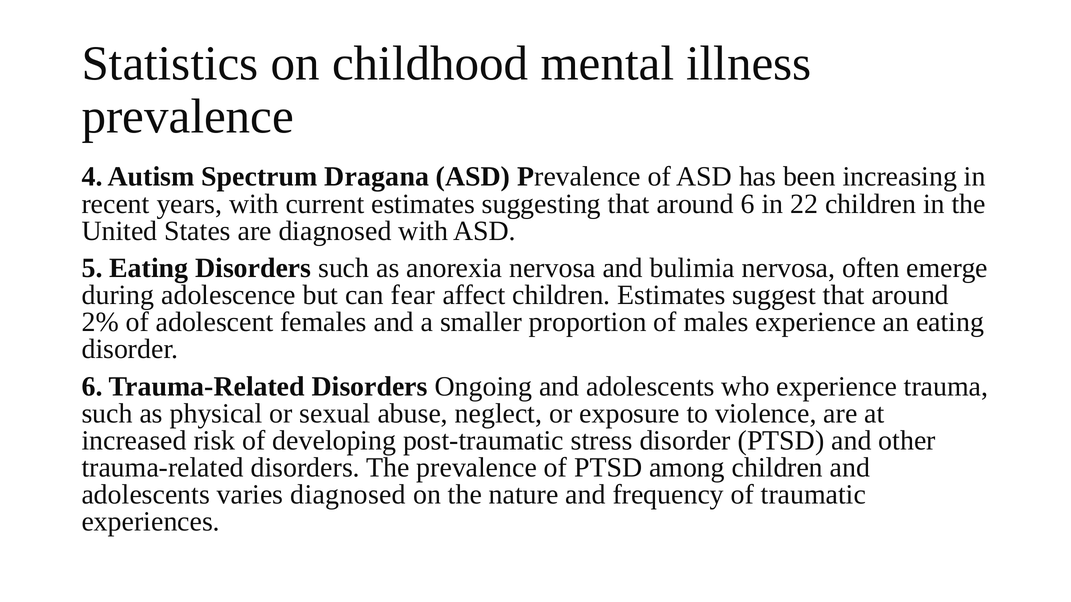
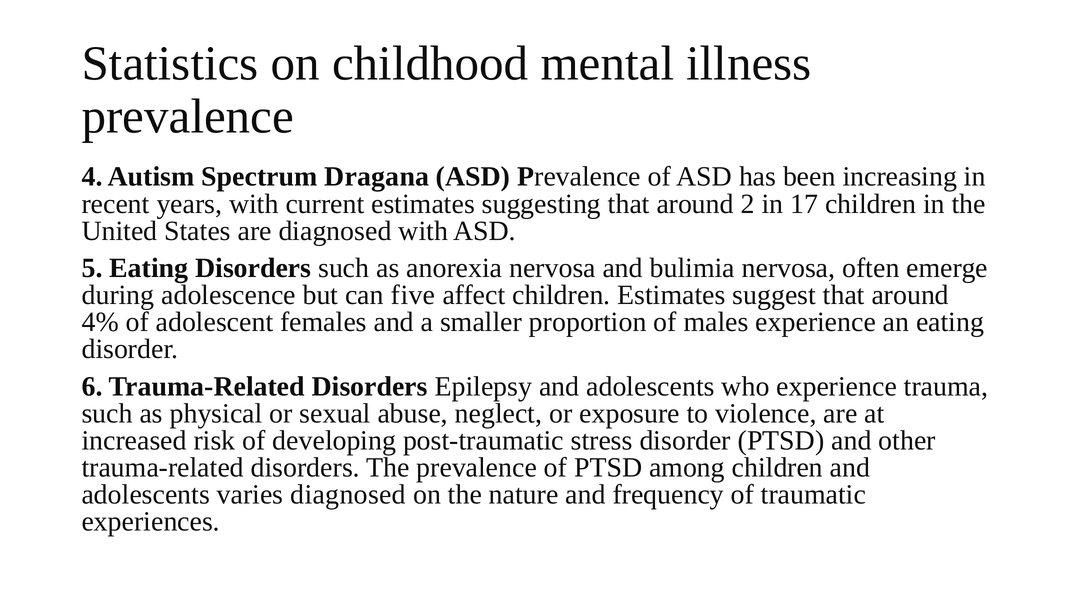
around 6: 6 -> 2 (748, 204)
22: 22 -> 17 (804, 204)
fear: fear -> five (413, 295)
2%: 2% -> 4% (100, 322)
Ongoing: Ongoing -> Epilepsy (483, 387)
